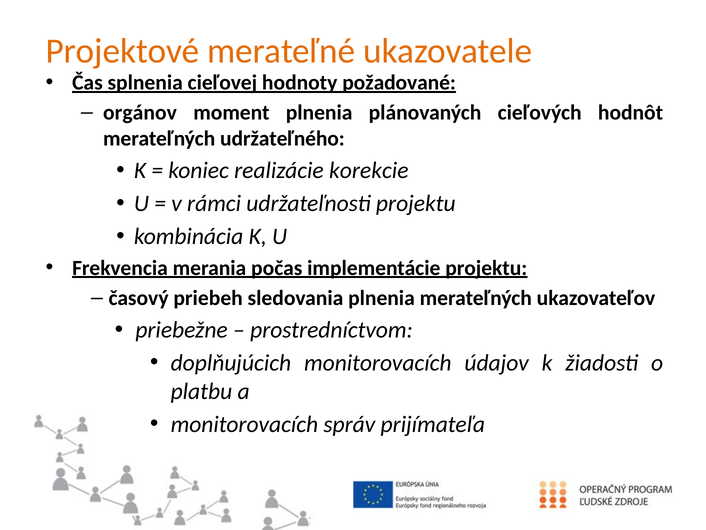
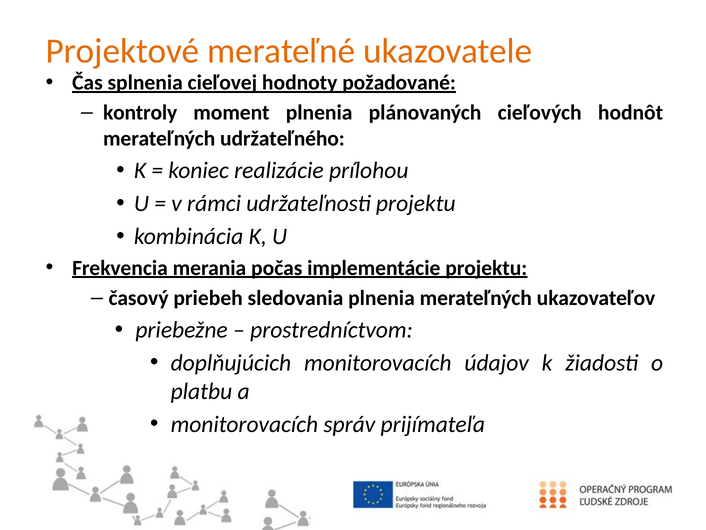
orgánov: orgánov -> kontroly (140, 113)
korekcie: korekcie -> prílohou (369, 171)
